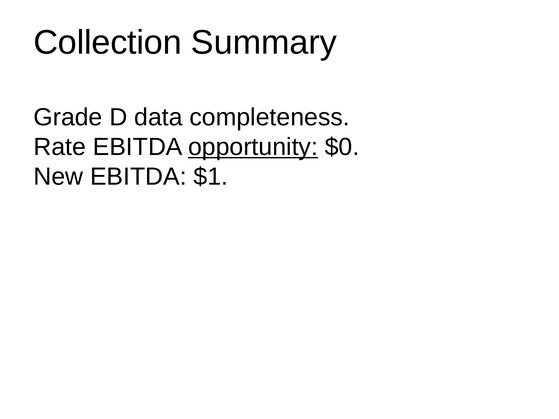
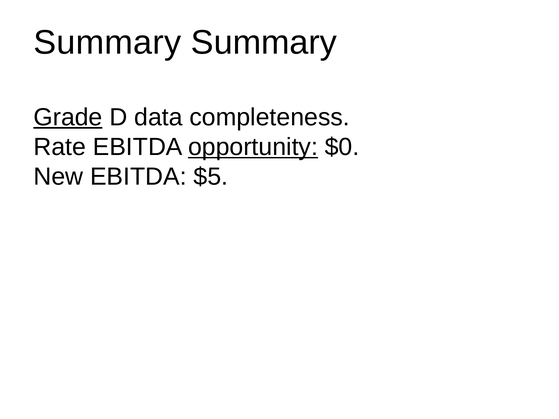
Collection: Collection -> Summary (107, 42)
Grade underline: none -> present (68, 117)
$1: $1 -> $5 (211, 177)
